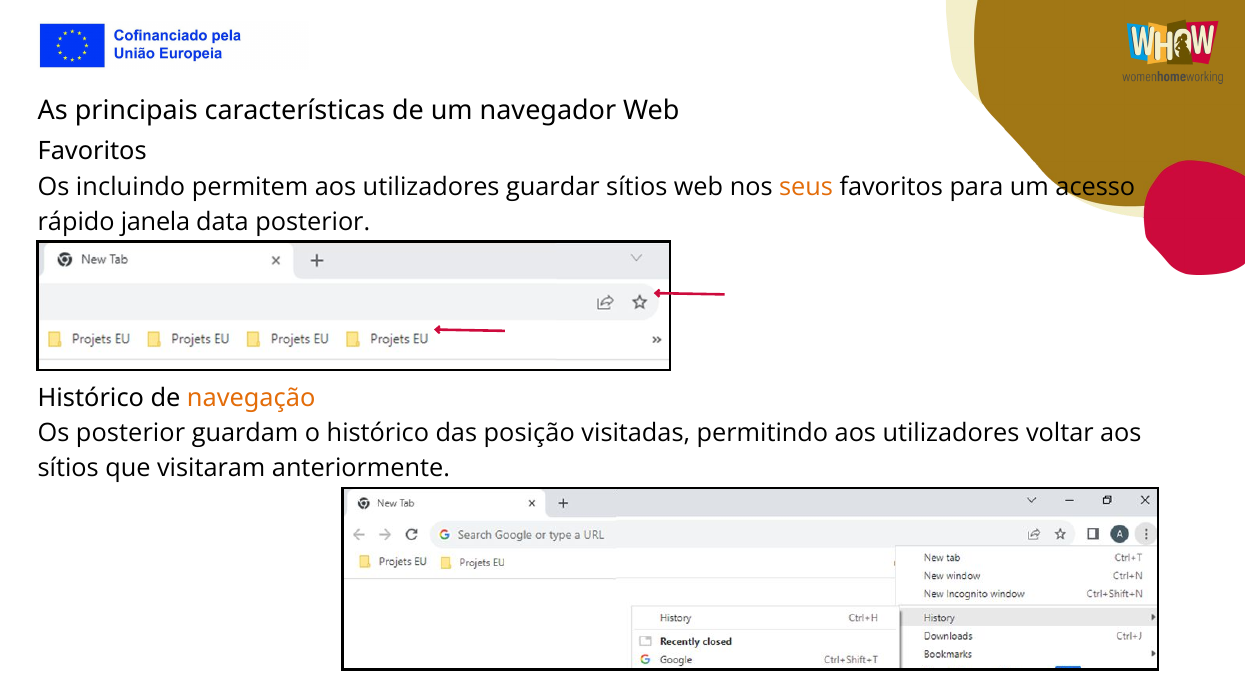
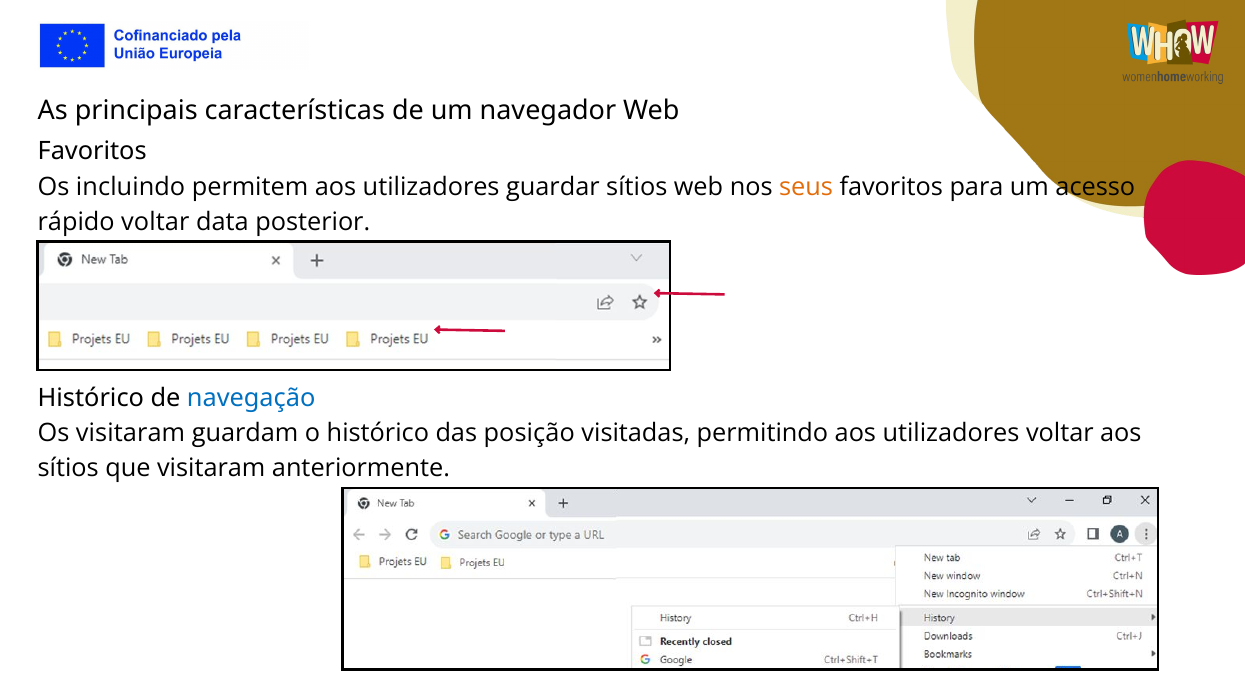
rápido janela: janela -> voltar (155, 222)
navegação colour: orange -> blue (251, 398)
Os posterior: posterior -> visitaram (131, 433)
